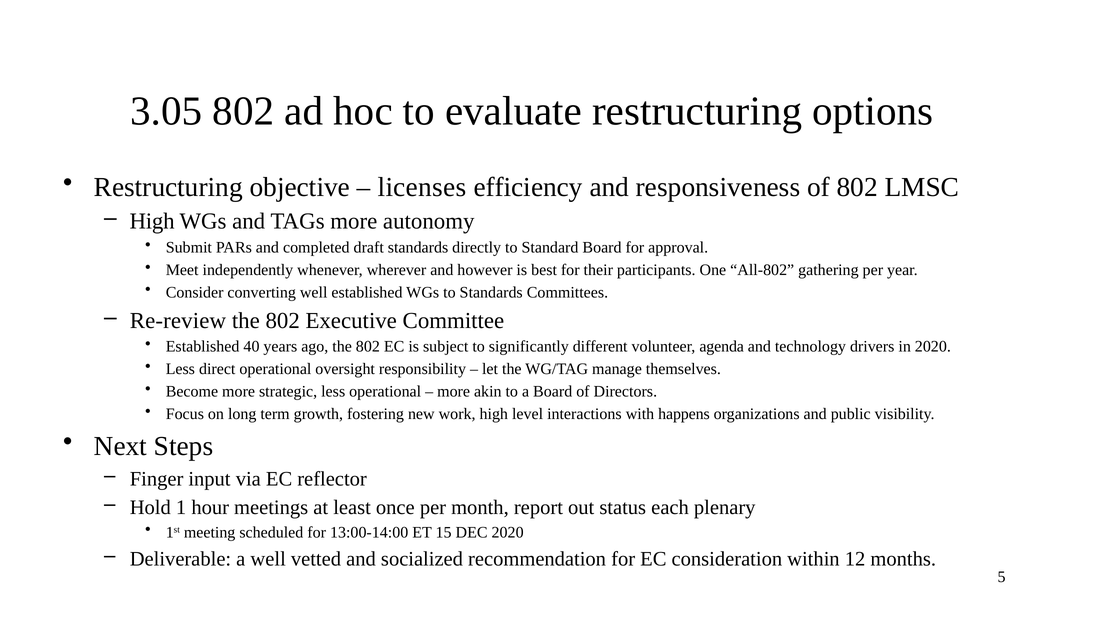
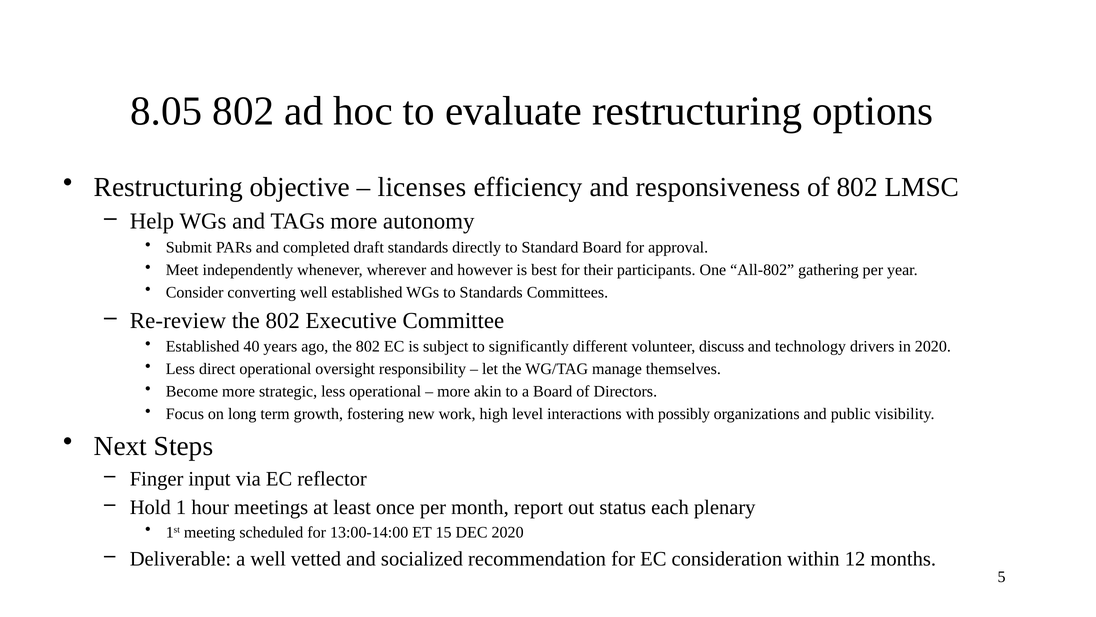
3.05: 3.05 -> 8.05 (166, 111)
High: High -> Help (152, 221)
agenda: agenda -> discuss (722, 346)
happens: happens -> possibly (684, 414)
